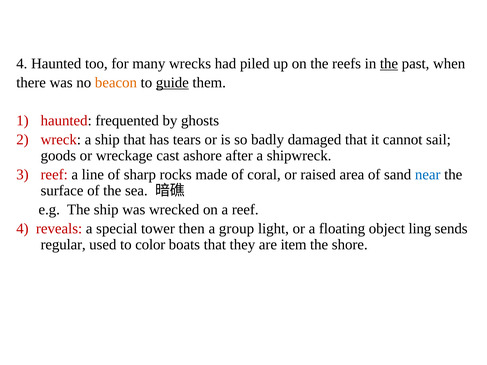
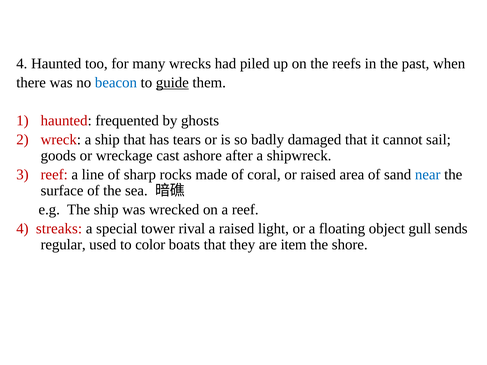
the underline: present -> none (389, 64)
beacon colour: orange -> blue (116, 83)
reveals: reveals -> streaks (59, 229)
then: then -> rival (192, 229)
a group: group -> raised (237, 229)
ling: ling -> gull (420, 229)
